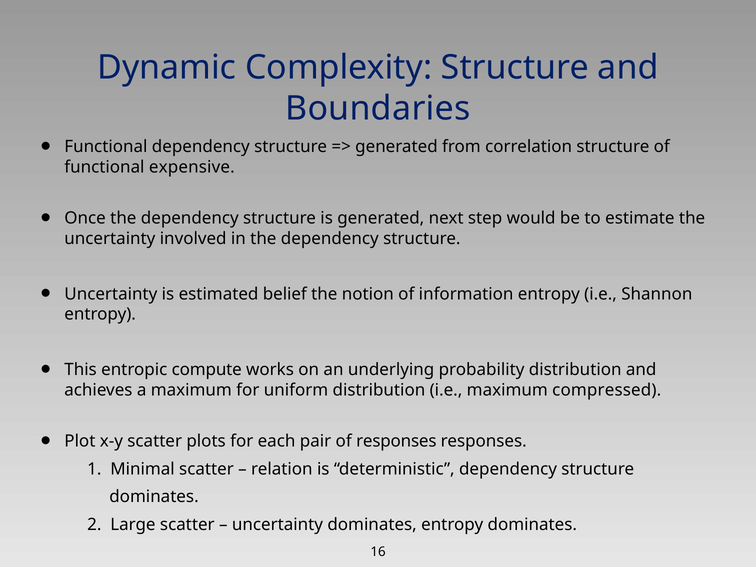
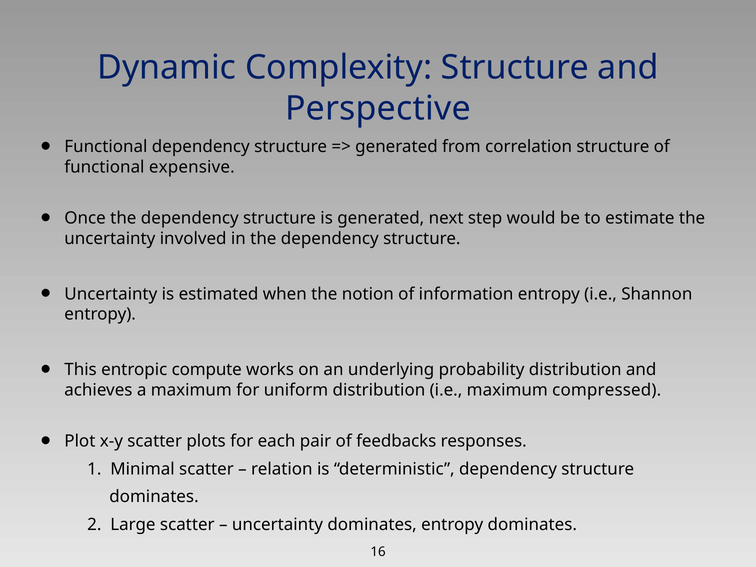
Boundaries: Boundaries -> Perspective (378, 108)
belief: belief -> when (285, 294)
of responses: responses -> feedbacks (396, 441)
